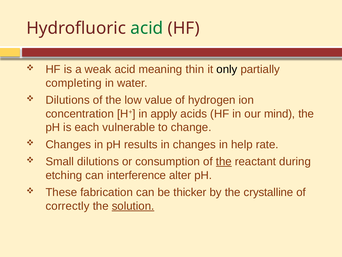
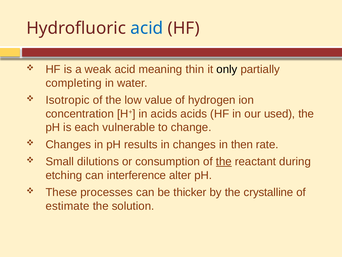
acid colour: green -> blue (147, 28)
Dilutions: Dilutions -> Isotropic (68, 100)
in apply: apply -> acids (164, 114)
mind: mind -> used (280, 114)
help: help -> then (242, 144)
fabrication: fabrication -> processes (107, 192)
correctly: correctly -> estimate (68, 206)
solution underline: present -> none (133, 206)
